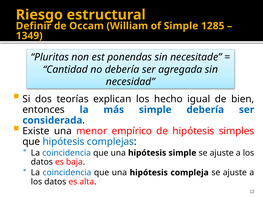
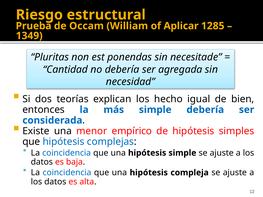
Definir: Definir -> Prueba (34, 26)
of Simple: Simple -> Aplicar (181, 26)
